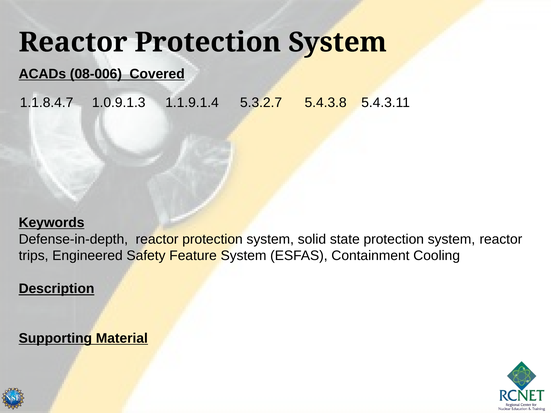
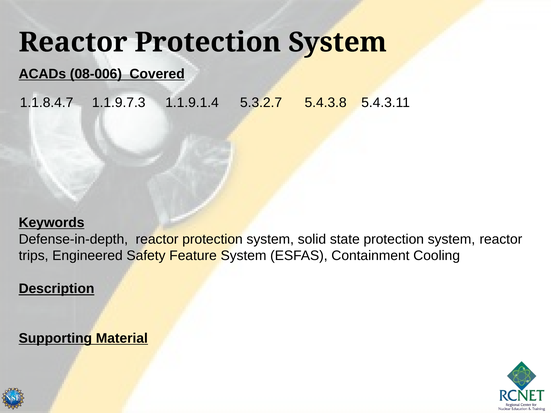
1.0.9.1.3: 1.0.9.1.3 -> 1.1.9.7.3 (119, 103)
